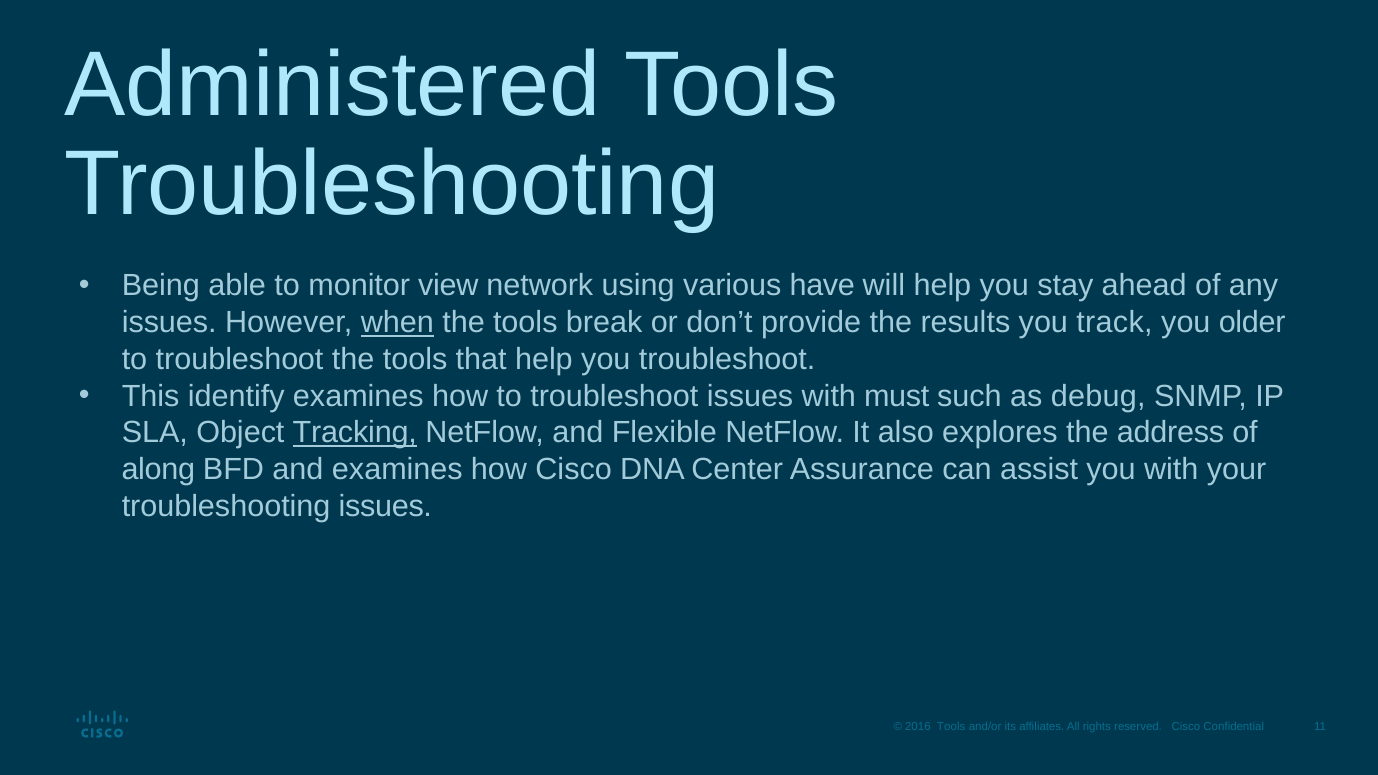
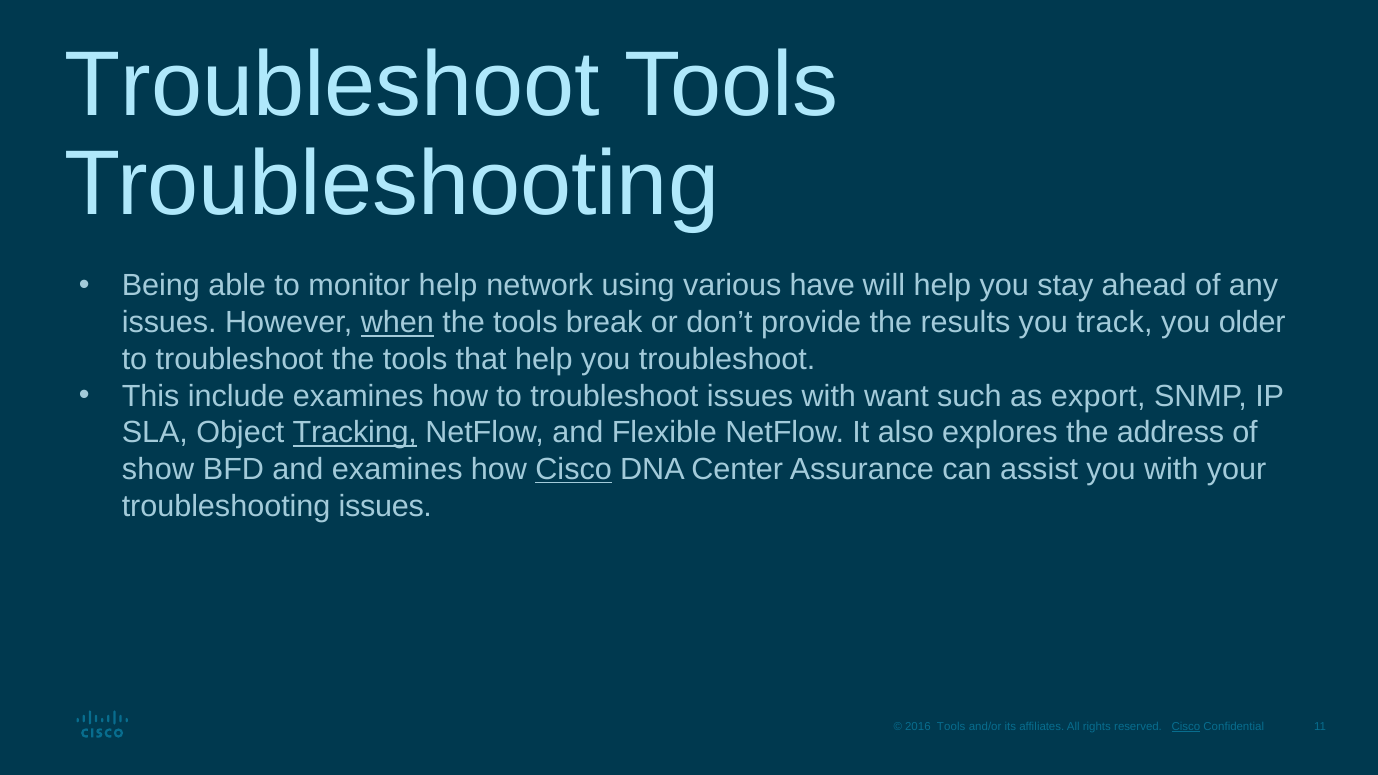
Administered: Administered -> Troubleshoot (332, 85)
monitor view: view -> help (448, 286)
identify: identify -> include (236, 396)
must: must -> want (897, 396)
debug: debug -> export (1098, 396)
along: along -> show (158, 469)
Cisco underline: none -> present (574, 469)
Cisco underline: none -> present (1186, 727)
